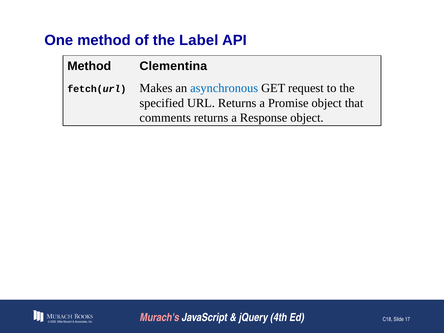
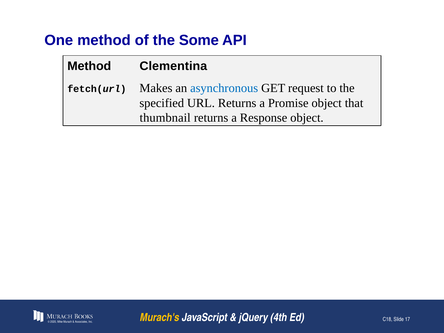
Label: Label -> Some (199, 40)
comments: comments -> thumbnail (165, 118)
Murach's colour: pink -> yellow (159, 317)
